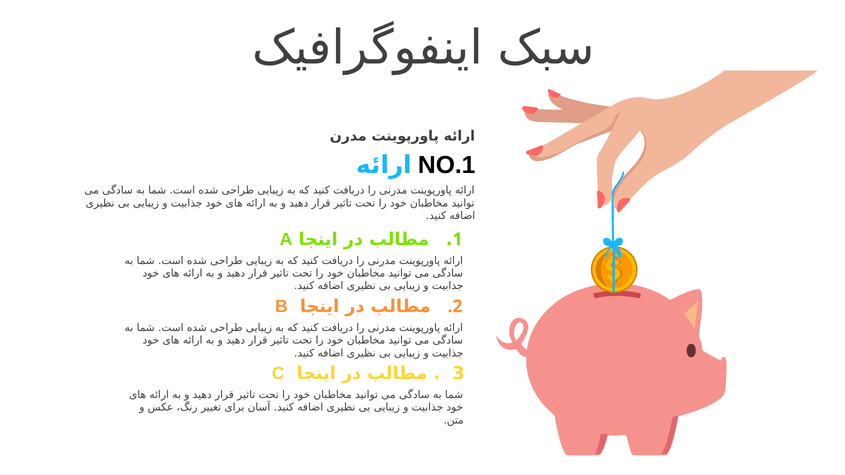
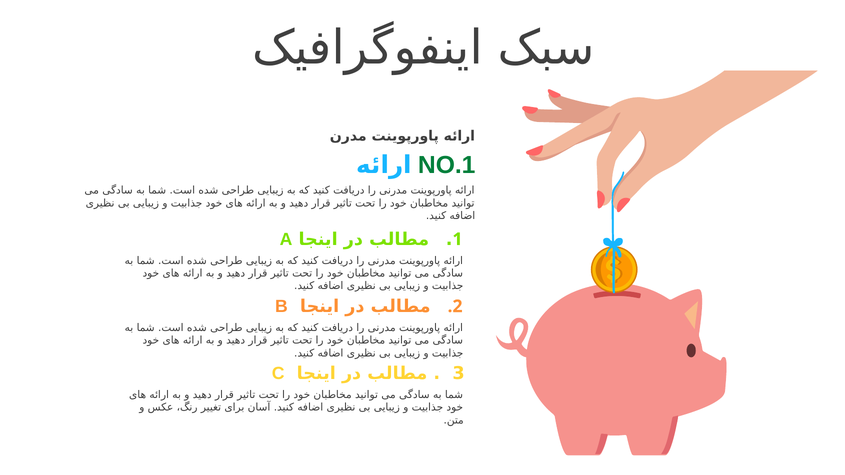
NO.1 colour: black -> green (447, 165)
